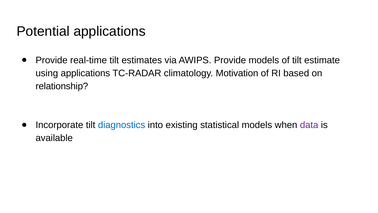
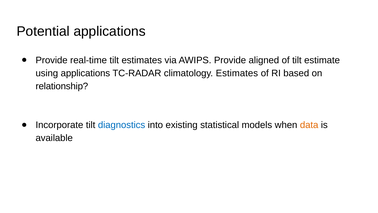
Provide models: models -> aligned (264, 60)
climatology Motivation: Motivation -> Estimates (237, 73)
data colour: purple -> orange (309, 125)
